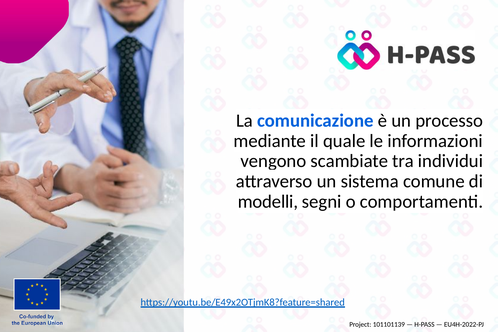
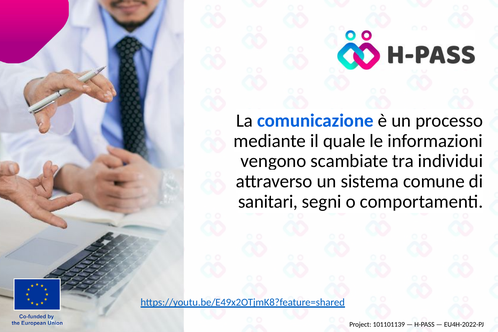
modelli: modelli -> sanitari (268, 202)
